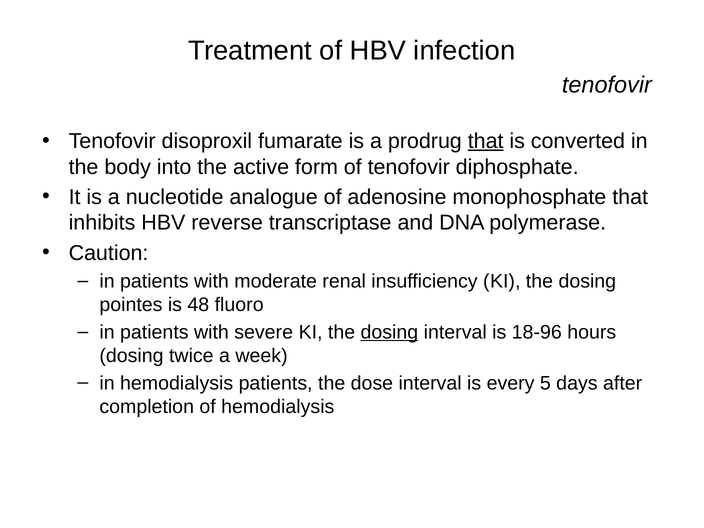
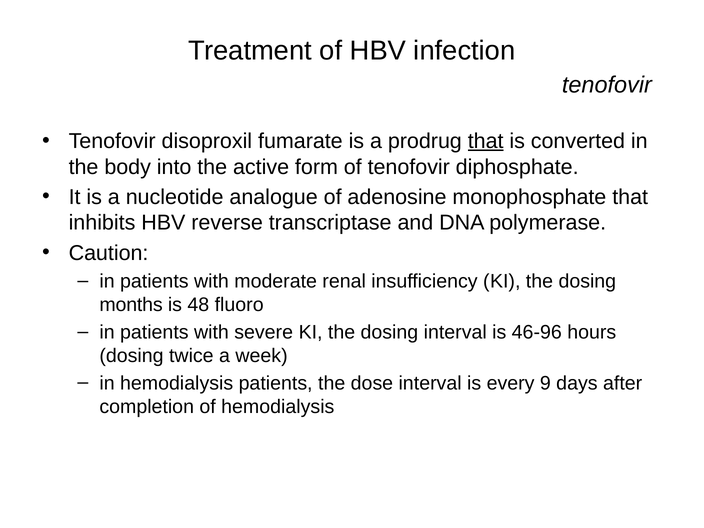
pointes: pointes -> months (131, 305)
dosing underline: present -> none (389, 332)
18-96: 18-96 -> 46-96 (537, 332)
5: 5 -> 9 (545, 383)
